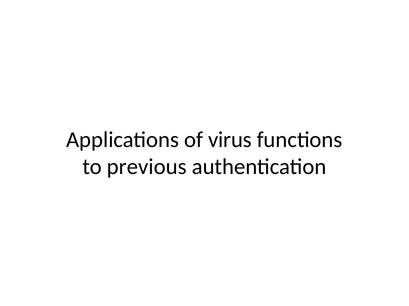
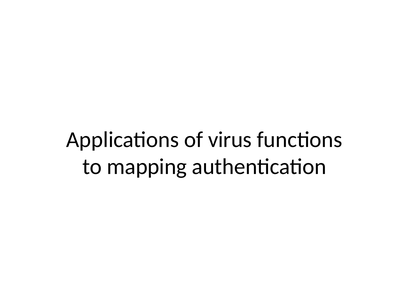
previous: previous -> mapping (147, 167)
